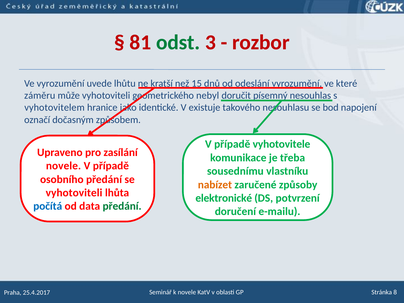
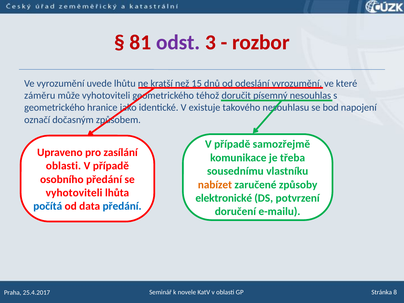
odst colour: green -> purple (178, 43)
nebyl: nebyl -> téhož (208, 96)
vyhotovitelem: vyhotovitelem -> geometrického (55, 108)
vyhotovitele: vyhotovitele -> samozřejmě (281, 144)
novele: novele -> oblasti (63, 166)
předání colour: green -> blue (122, 206)
